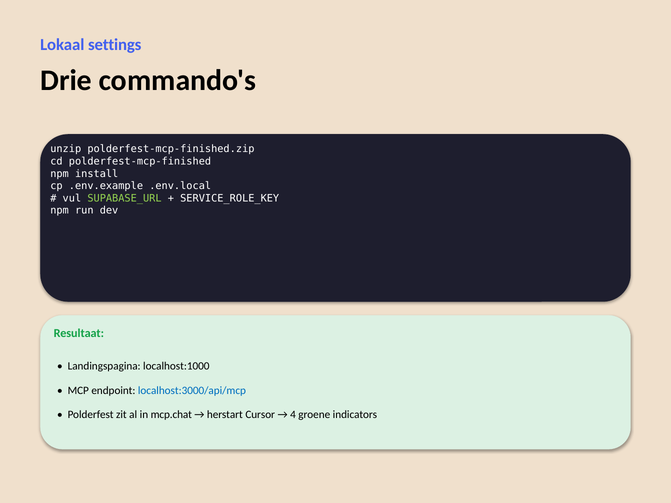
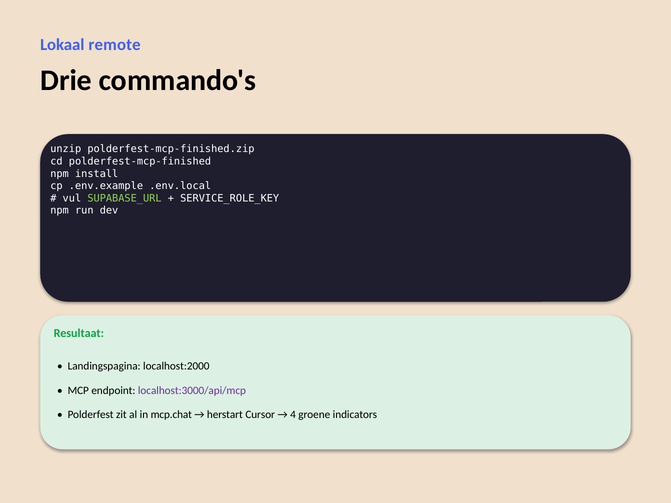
settings: settings -> remote (115, 45)
localhost:1000: localhost:1000 -> localhost:2000 (176, 366)
localhost:3000/api/mcp colour: blue -> purple (192, 391)
